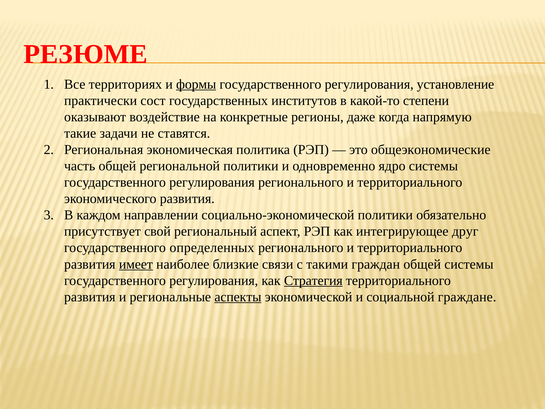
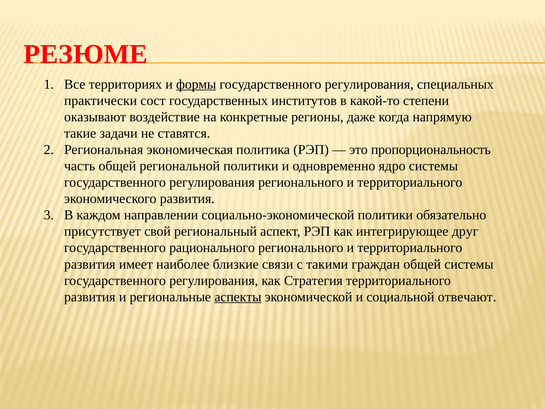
установление: установление -> специальных (455, 84)
общеэкономические: общеэкономические -> пропорциональность (431, 150)
определенных: определенных -> рационального (212, 248)
имеет underline: present -> none (136, 264)
Стратегия underline: present -> none (313, 280)
граждане: граждане -> отвечают (467, 297)
